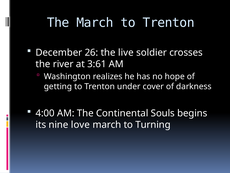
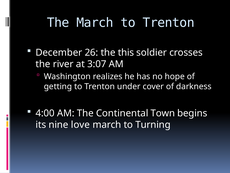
live: live -> this (126, 52)
3:61: 3:61 -> 3:07 (97, 64)
Souls: Souls -> Town (163, 113)
